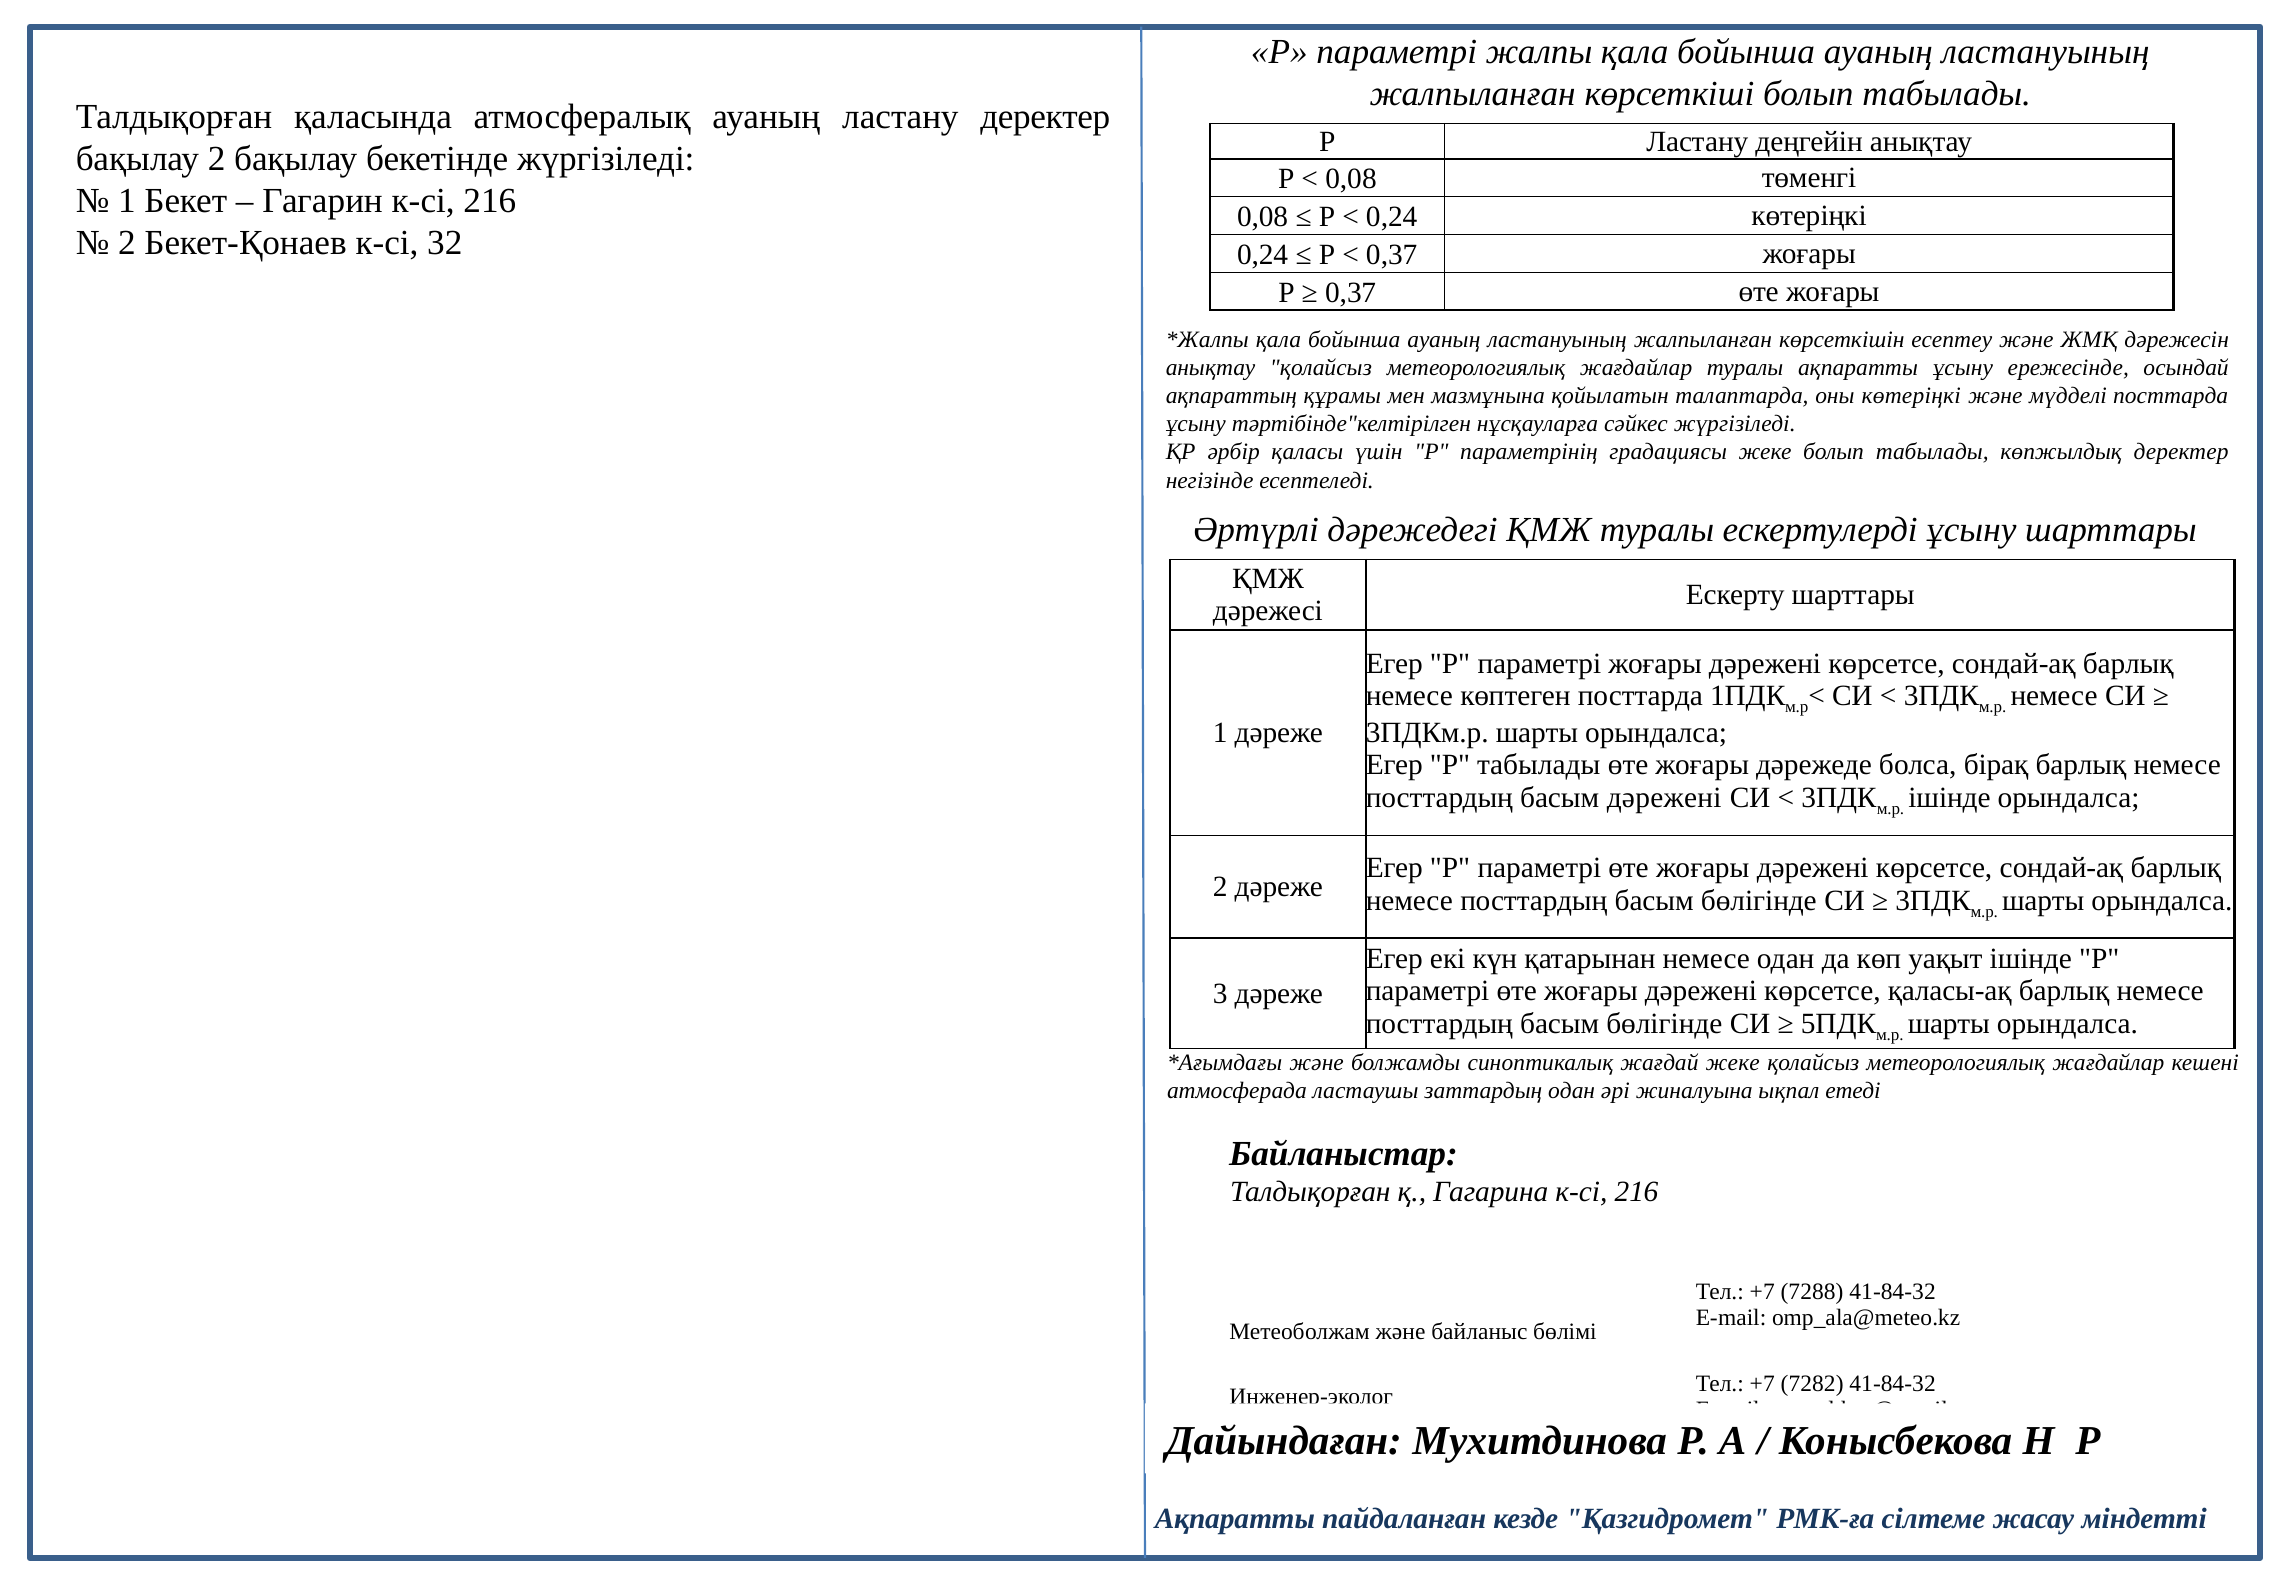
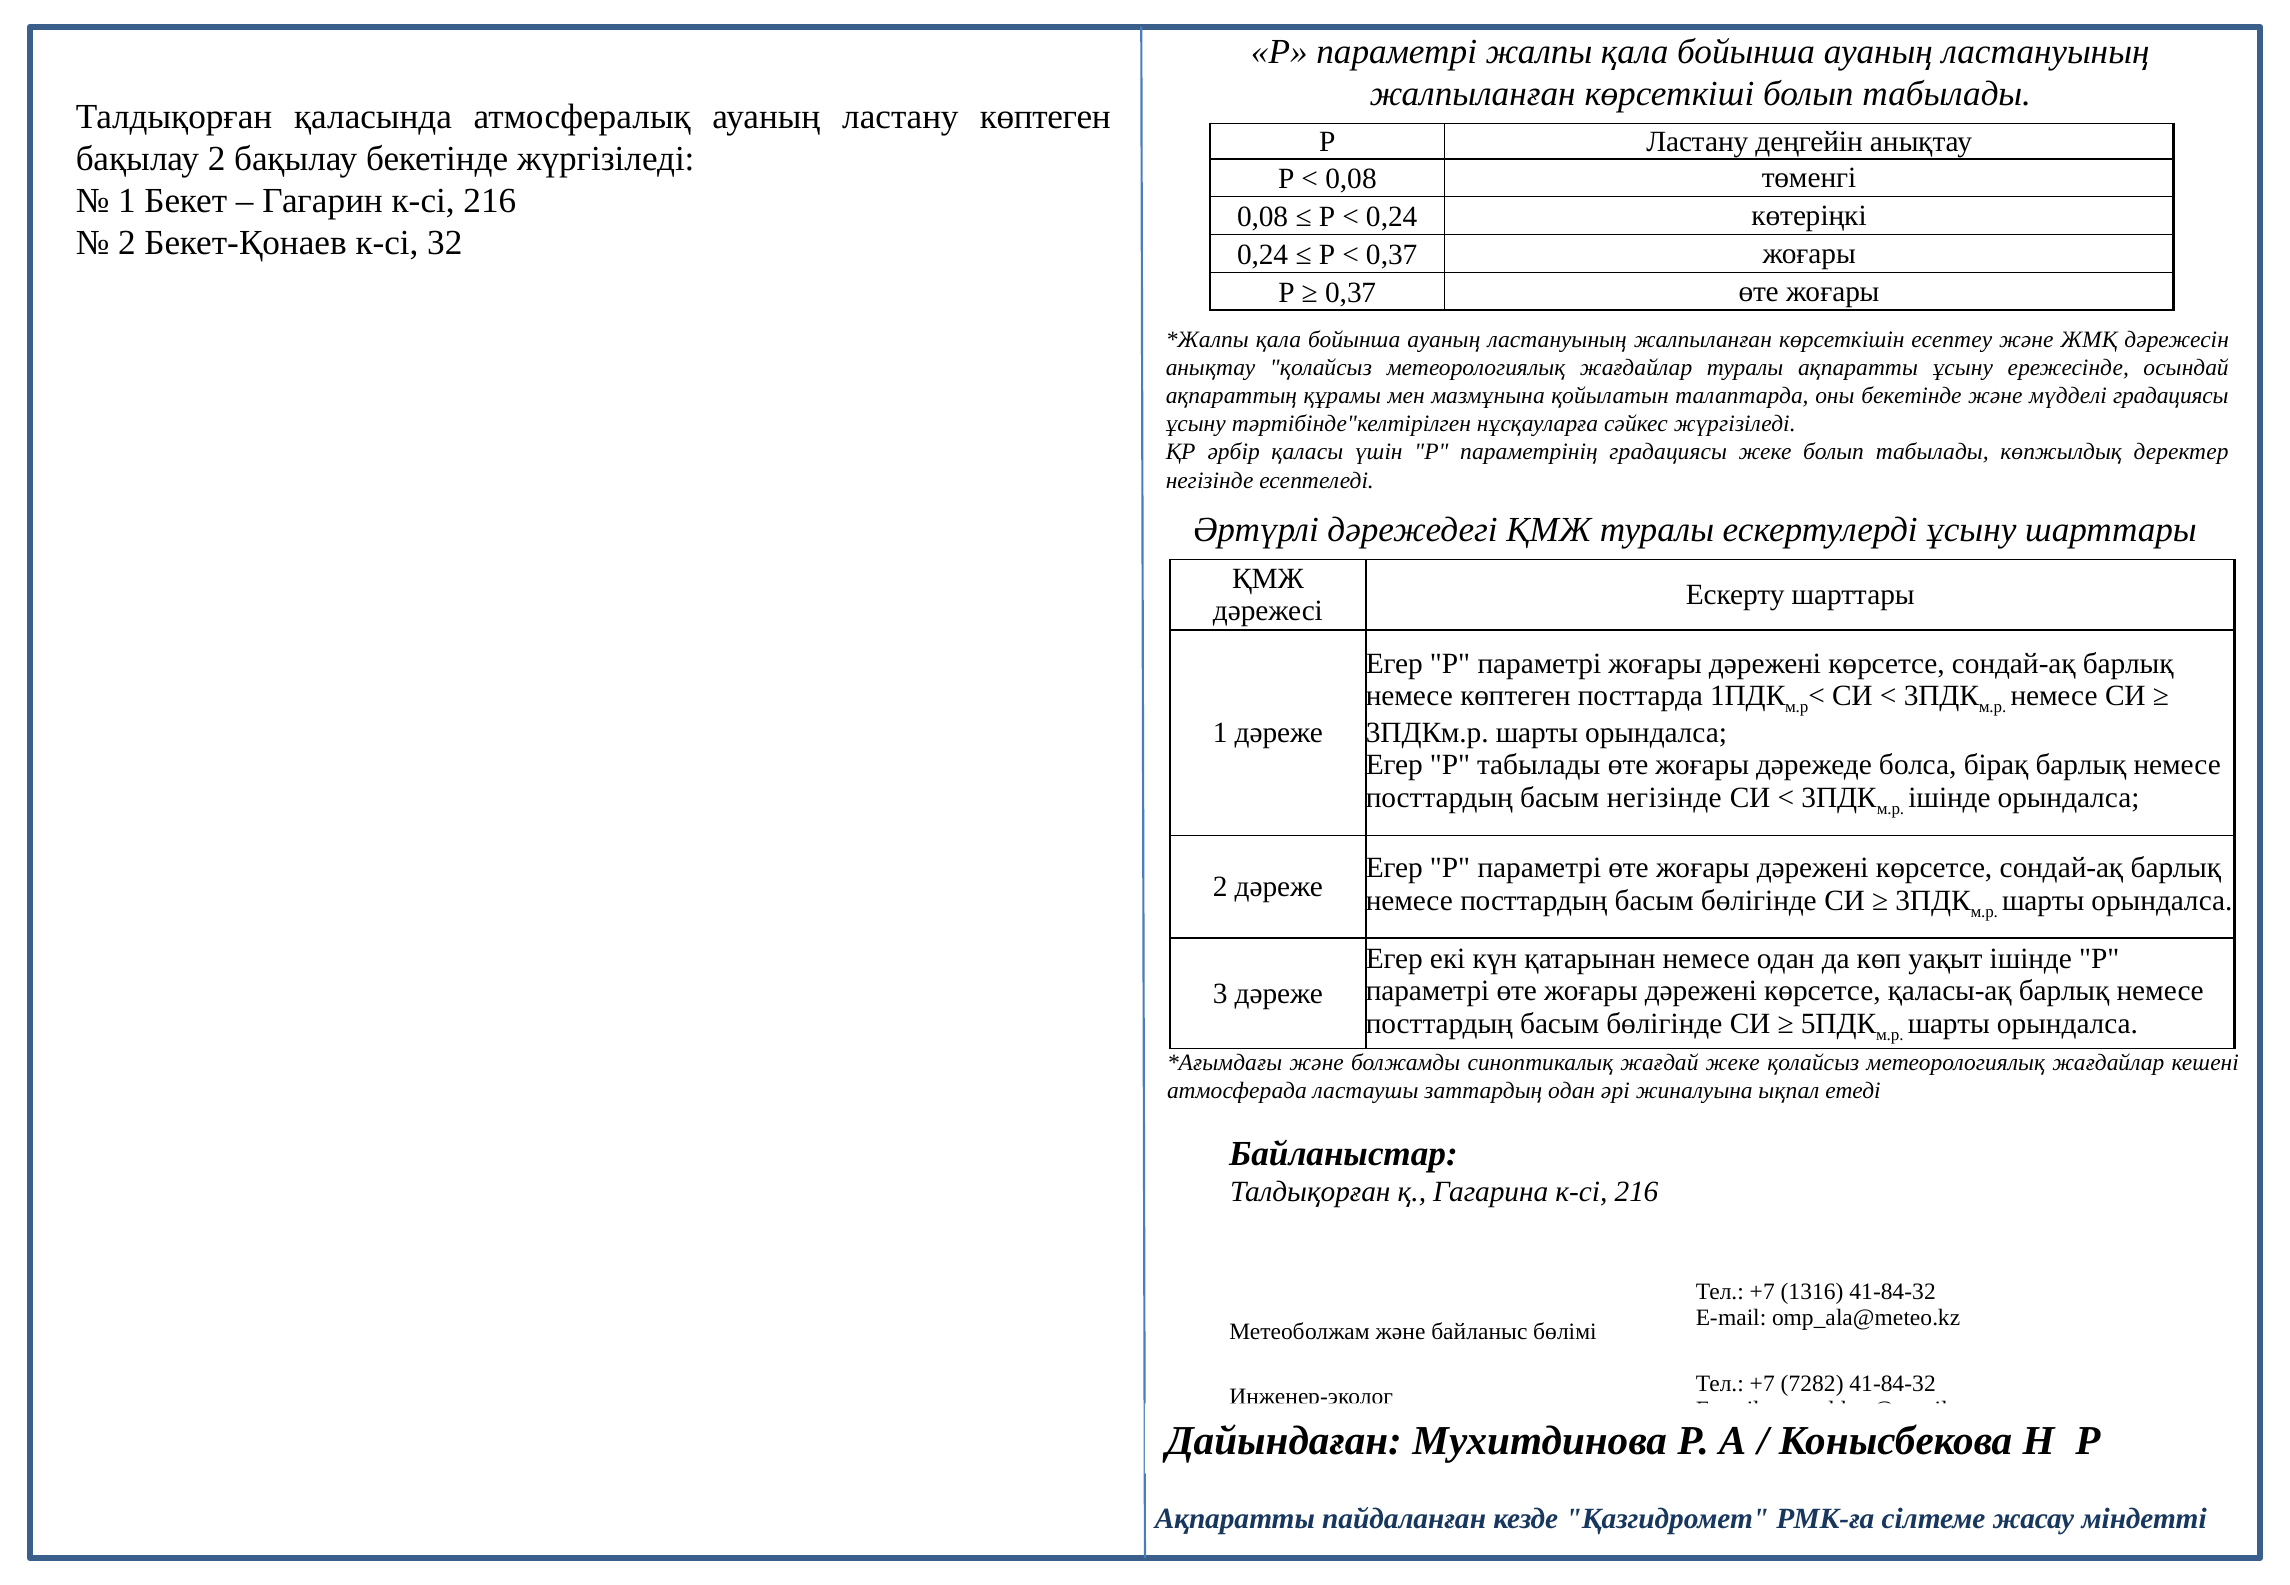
ластану деректер: деректер -> көптеген (1045, 116)
оны көтеріңкі: көтеріңкі -> бекетінде (1911, 396)
мүдделі посттарда: посттарда -> градациясы (2171, 396)
басым дәрежені: дәрежені -> негізінде (1664, 798)
7288: 7288 -> 1316 (1812, 1293)
